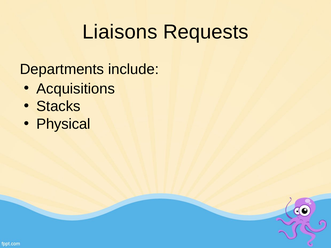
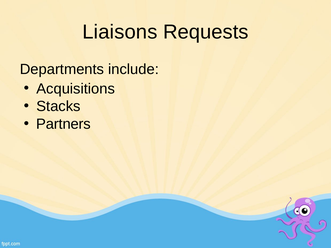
Physical: Physical -> Partners (63, 124)
